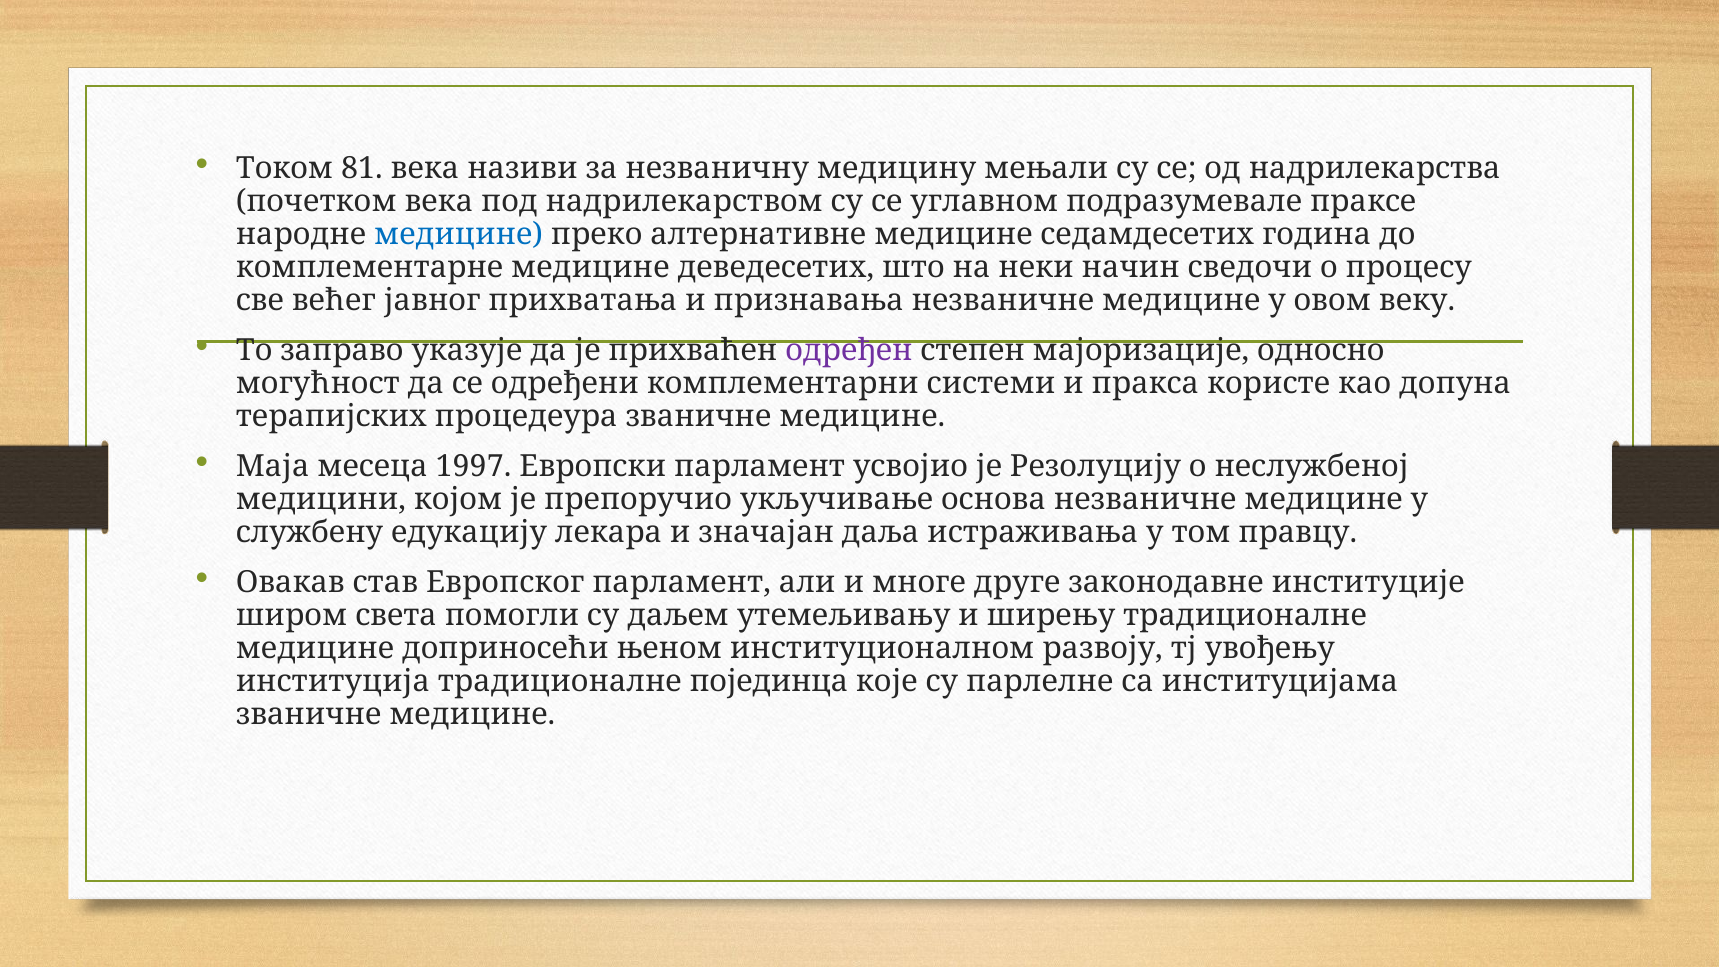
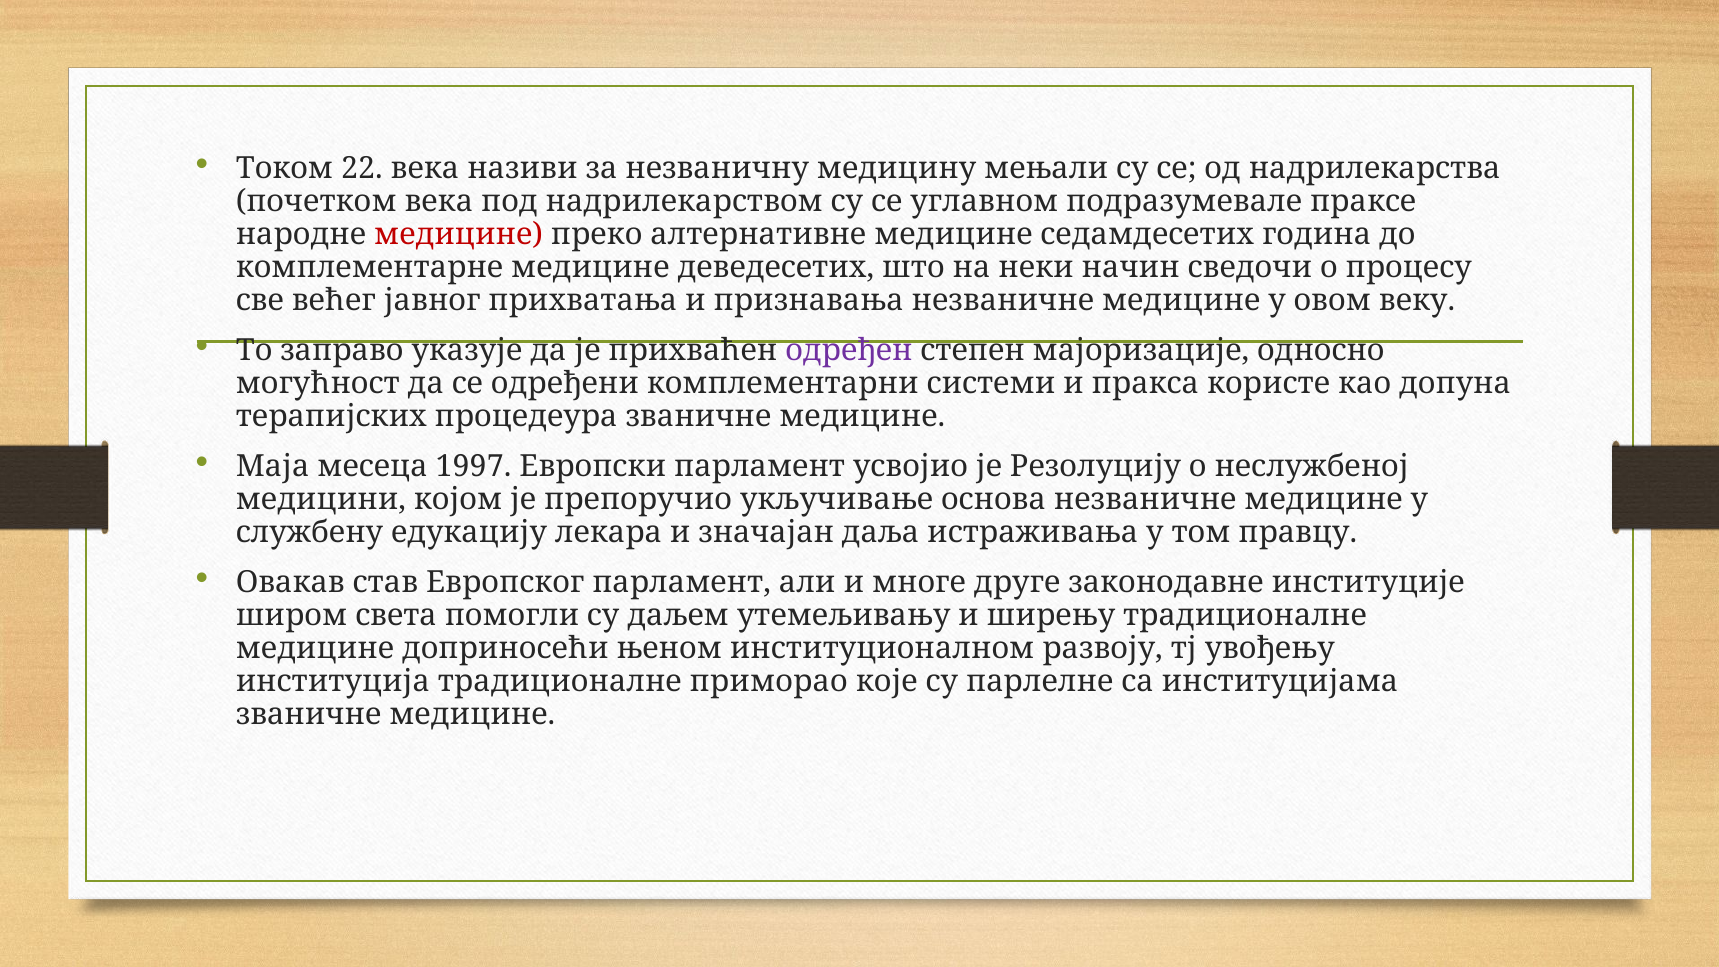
81: 81 -> 22 (362, 169)
медицине colour: blue -> red (459, 235)
појединца: појединца -> приморао (769, 681)
